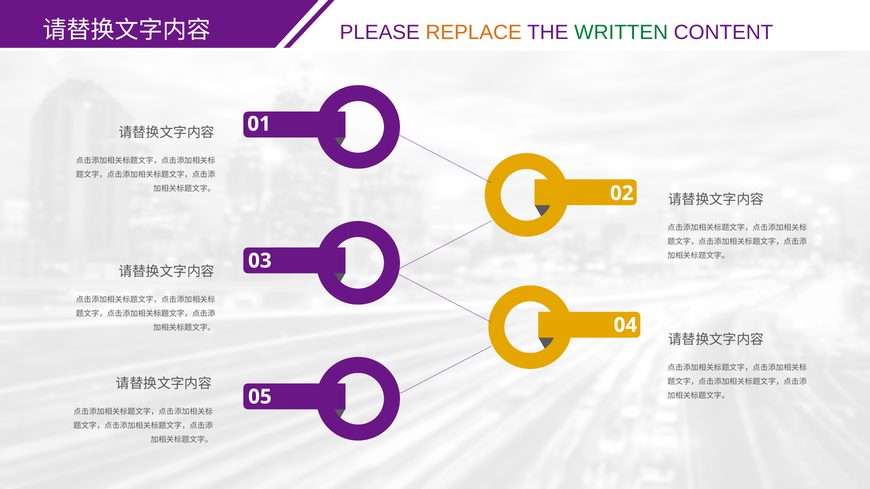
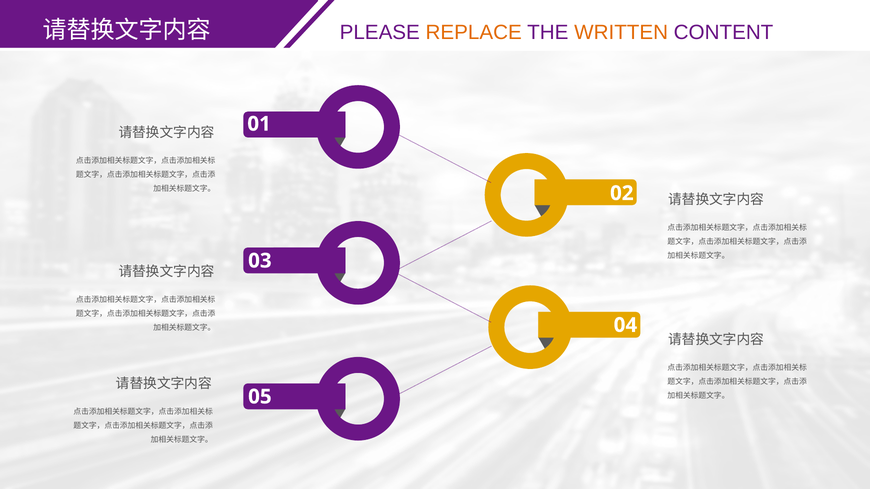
WRITTEN colour: green -> orange (621, 32)
